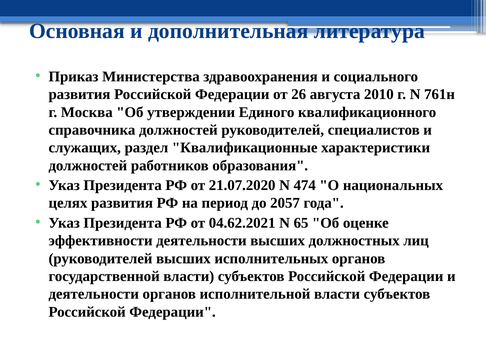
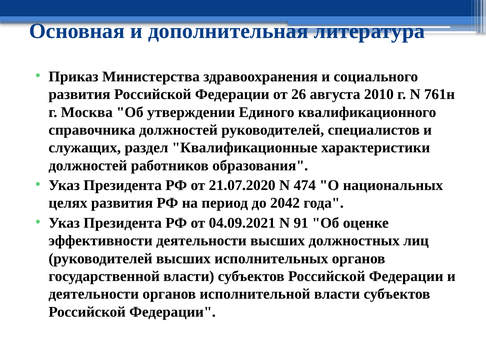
2057: 2057 -> 2042 (285, 203)
04.62.2021: 04.62.2021 -> 04.09.2021 (242, 223)
65: 65 -> 91 (301, 223)
